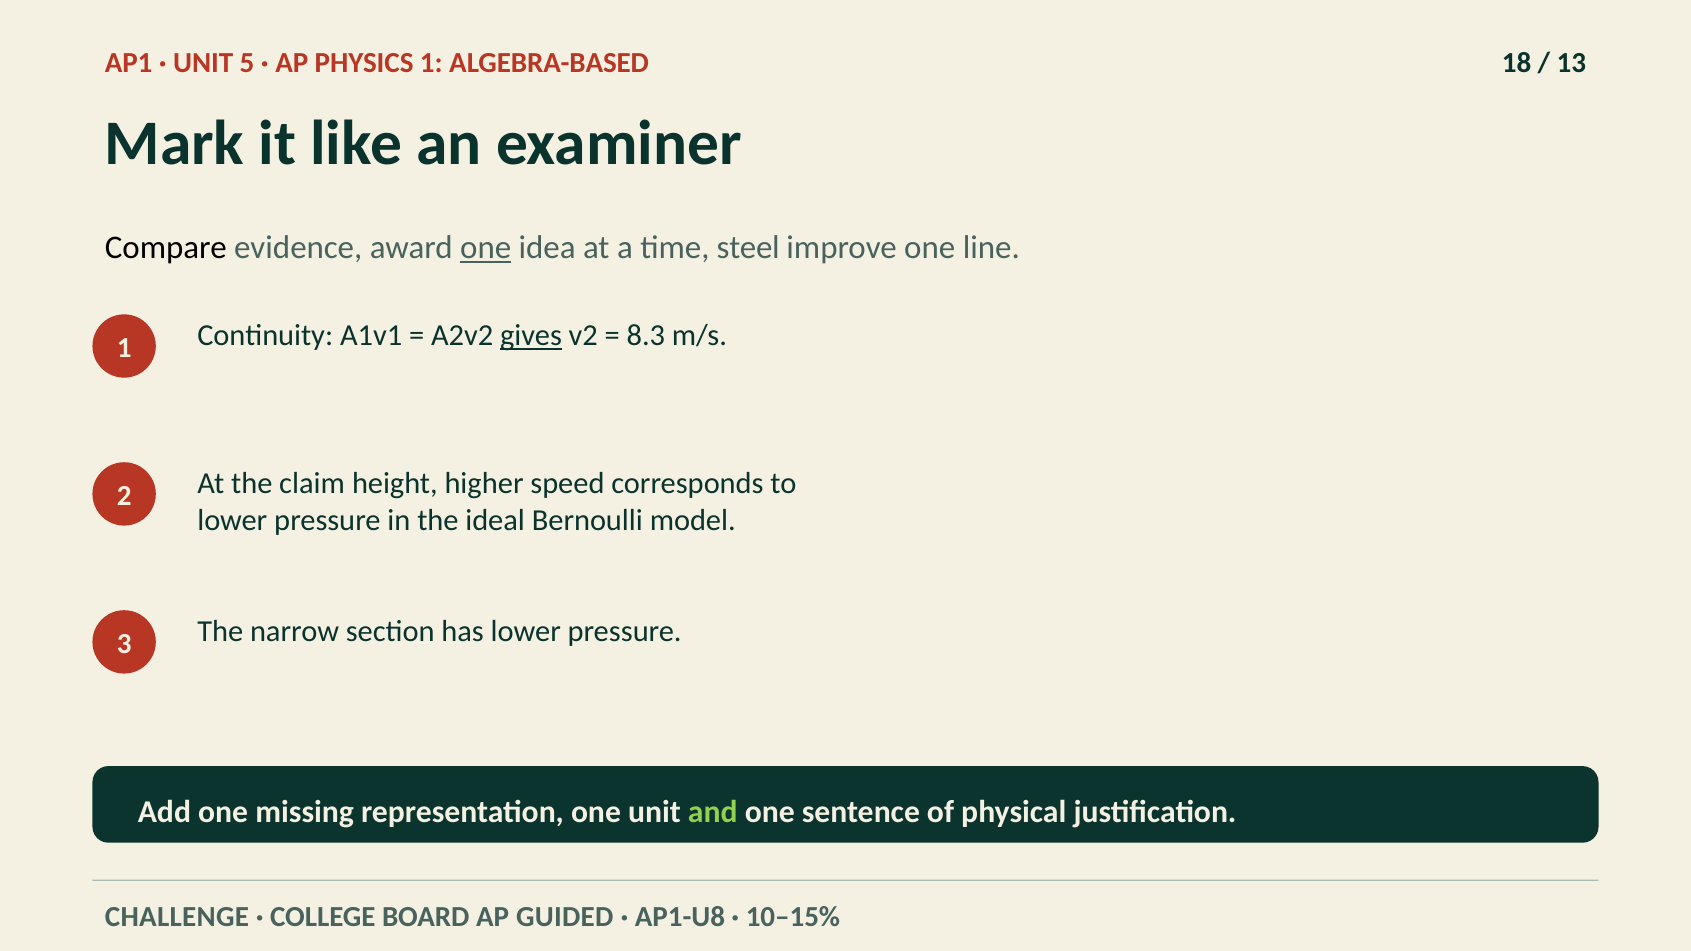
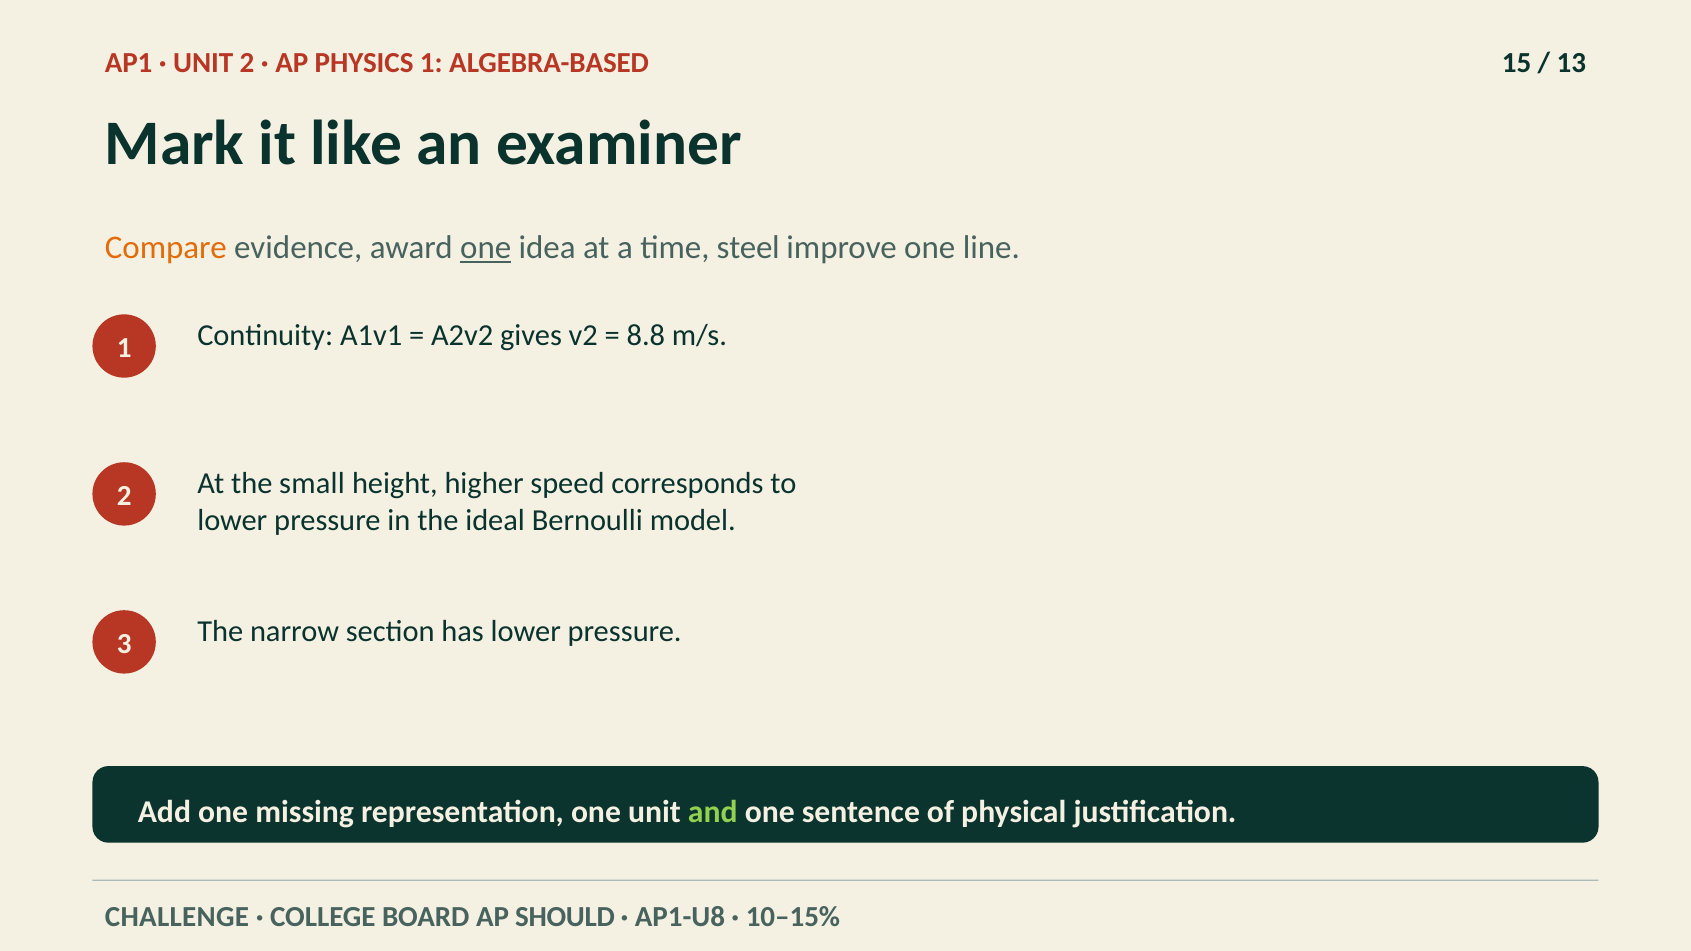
UNIT 5: 5 -> 2 (247, 63)
18: 18 -> 15 (1517, 63)
Compare colour: black -> orange (166, 248)
gives underline: present -> none (531, 336)
8.3: 8.3 -> 8.8 (646, 336)
claim: claim -> small (312, 484)
GUIDED: GUIDED -> SHOULD (565, 917)
